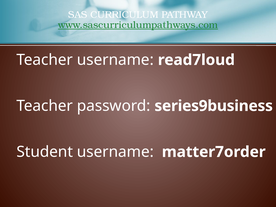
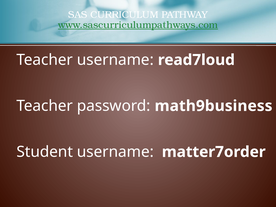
series9business: series9business -> math9business (214, 106)
